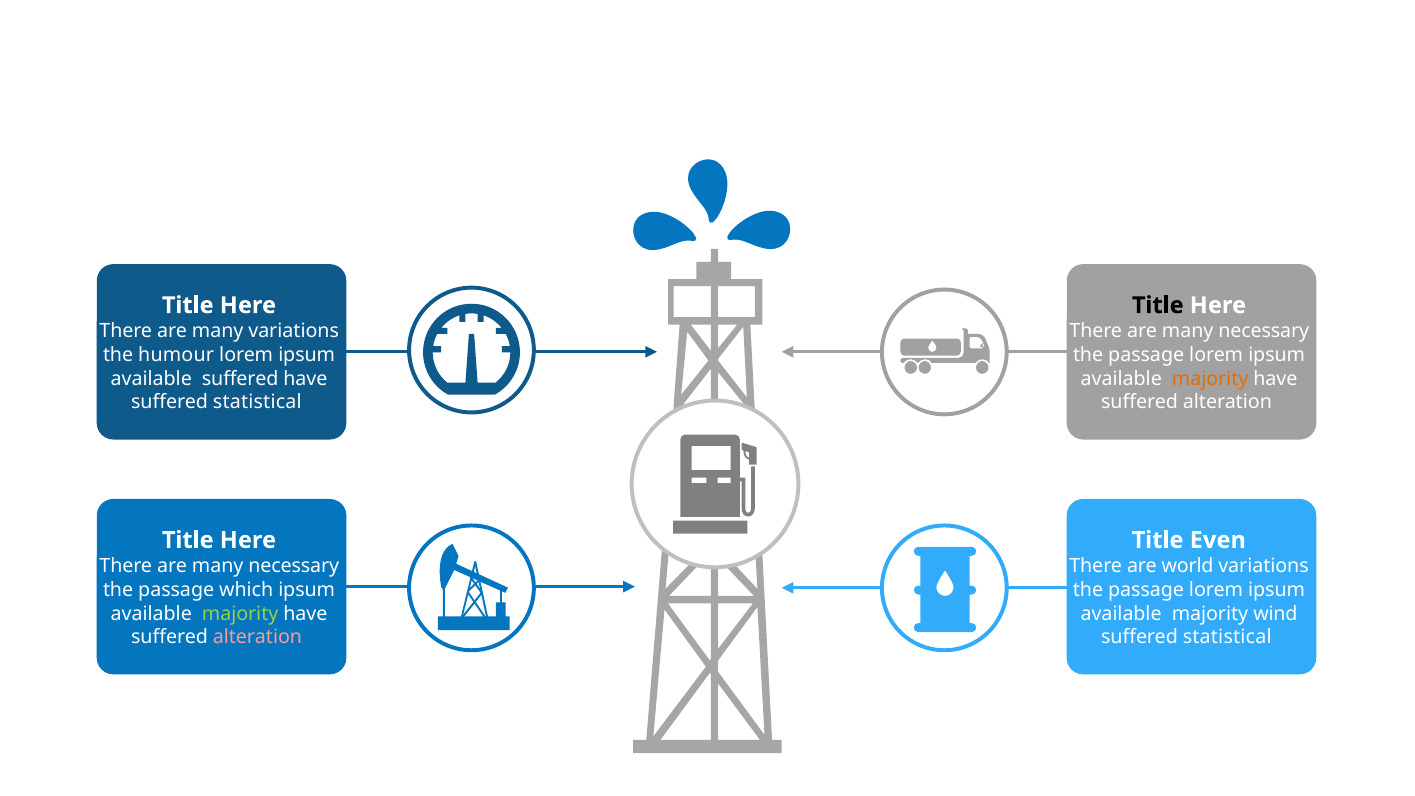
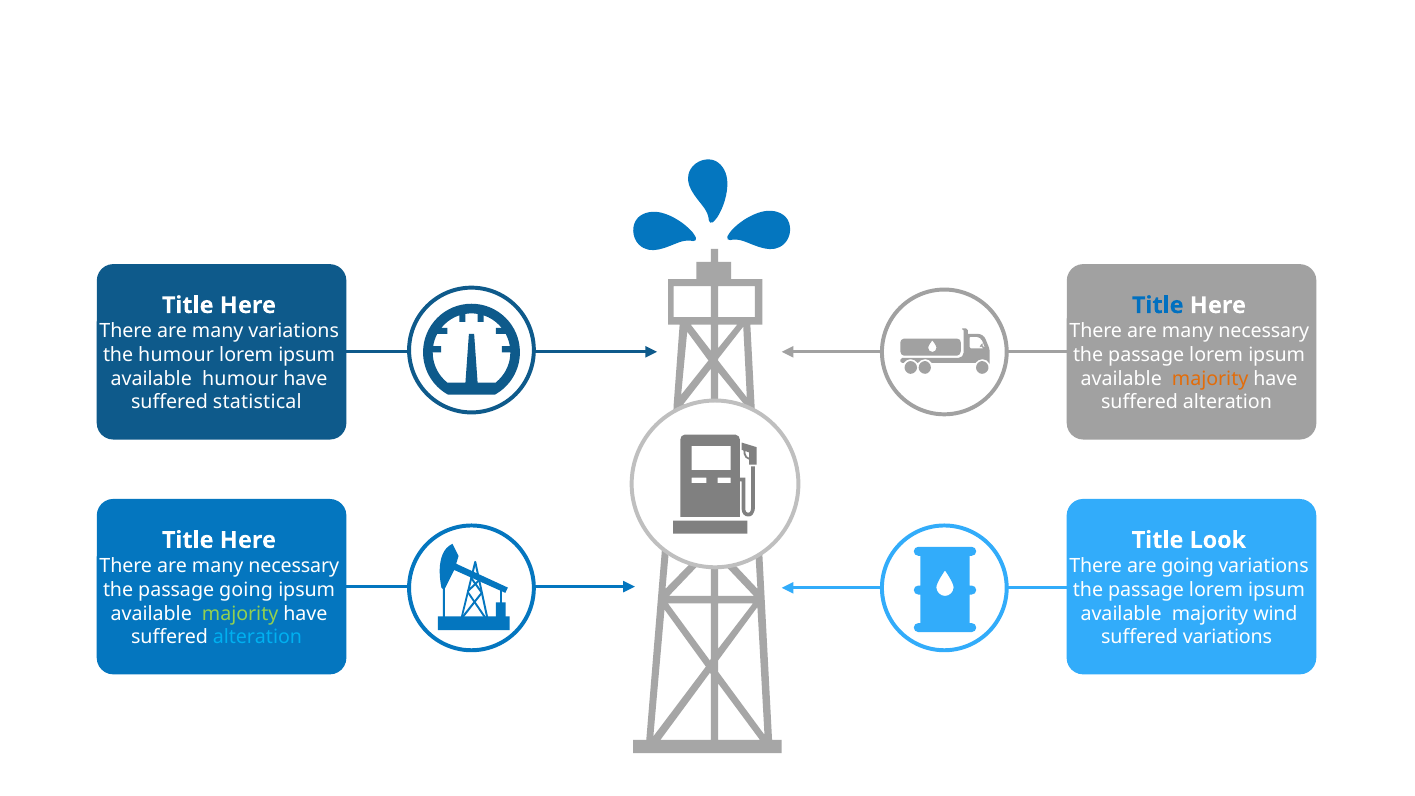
Title colour: black -> blue (1158, 305)
available suffered: suffered -> humour (240, 379)
Even: Even -> Look (1218, 540)
are world: world -> going (1188, 566)
passage which: which -> going (246, 590)
alteration colour: pink -> light blue (257, 637)
statistical: statistical -> variations (1227, 637)
